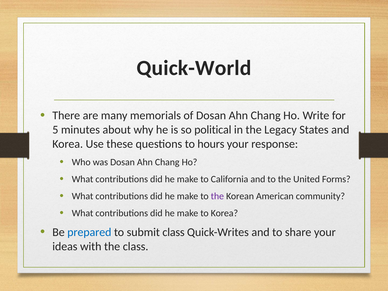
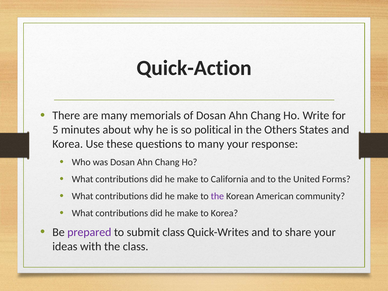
Quick-World: Quick-World -> Quick-Action (194, 68)
Legacy: Legacy -> Others (281, 130)
to hours: hours -> many (211, 144)
prepared colour: blue -> purple (89, 232)
